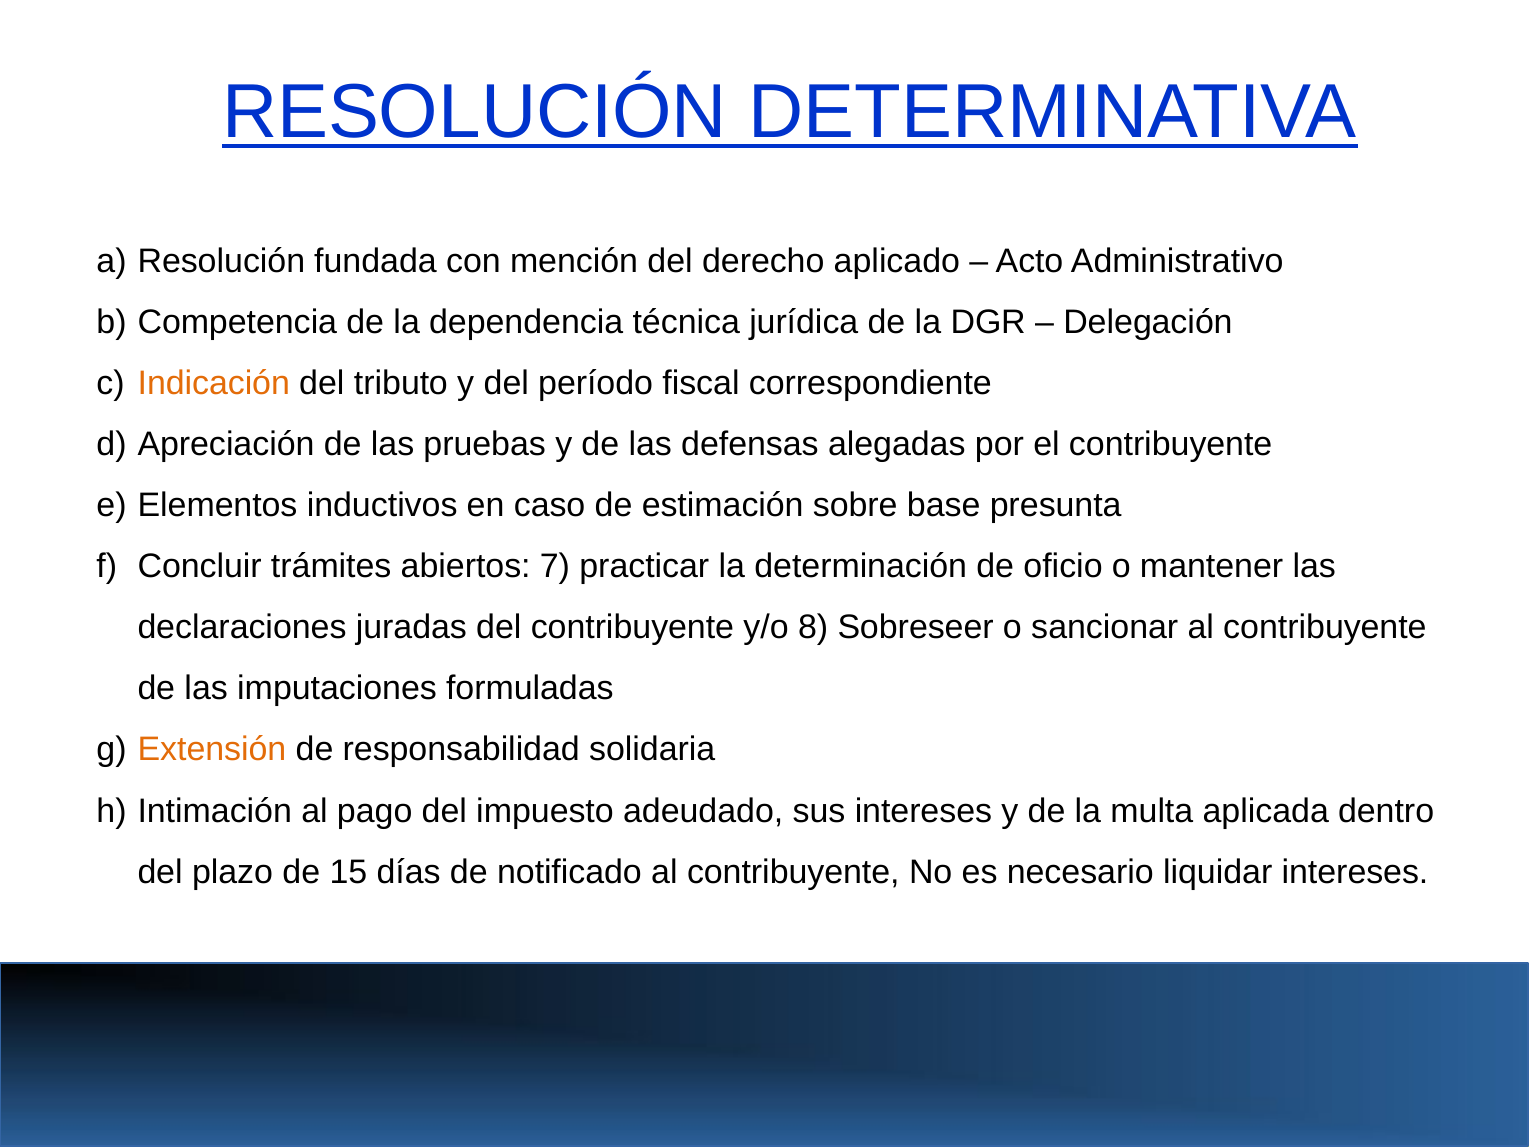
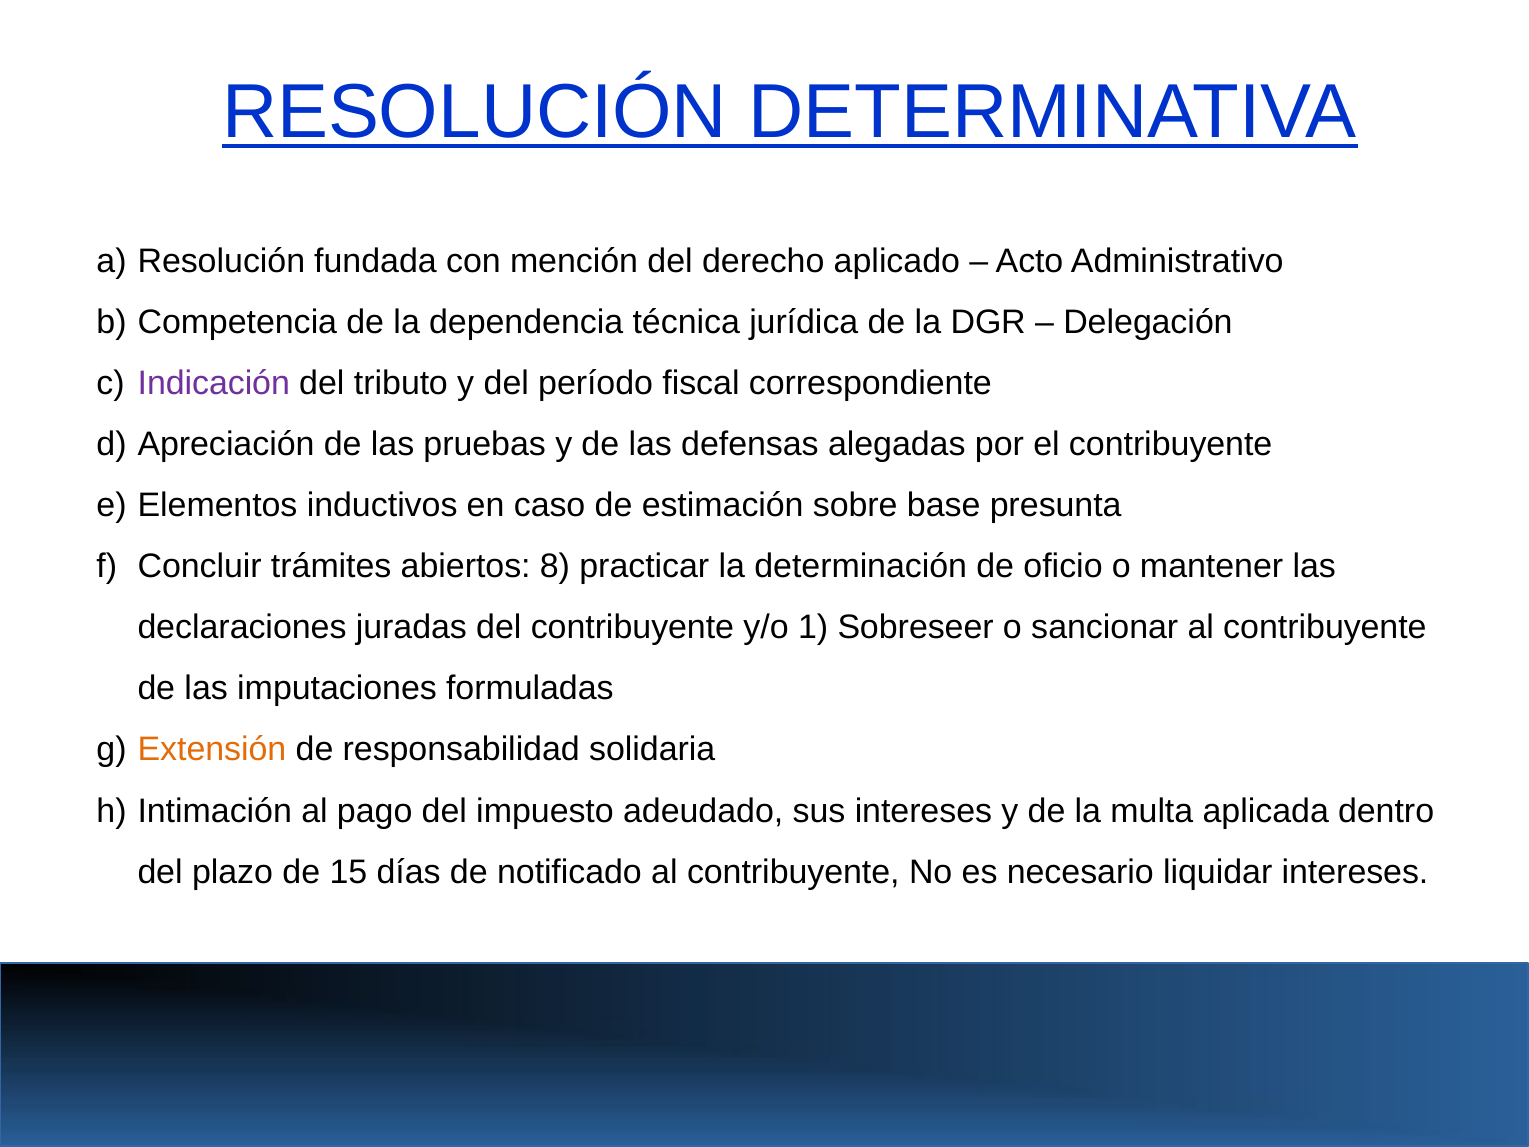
Indicación colour: orange -> purple (214, 383)
7: 7 -> 8 (555, 566)
8: 8 -> 1 (813, 627)
